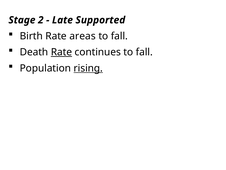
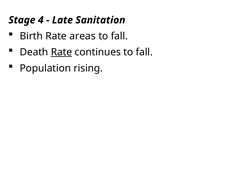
2: 2 -> 4 (41, 20)
Supported: Supported -> Sanitation (100, 20)
rising underline: present -> none (88, 68)
